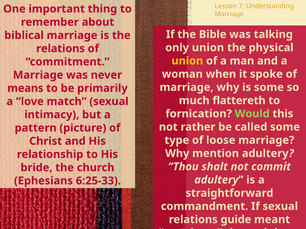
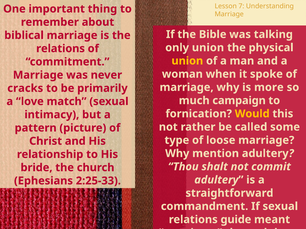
is some: some -> more (269, 87)
means: means -> cracks (25, 88)
flattereth: flattereth -> campaign (239, 101)
Would colour: light green -> yellow (252, 114)
6:25-33: 6:25-33 -> 2:25-33 (98, 181)
